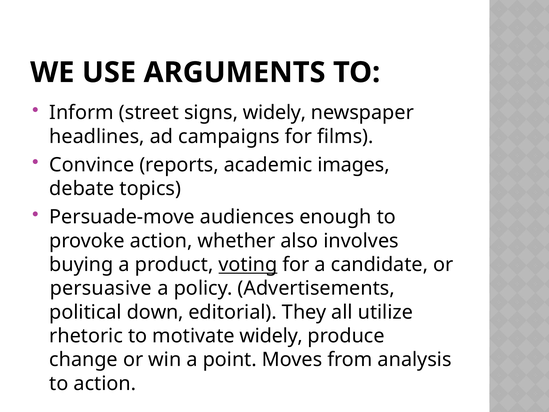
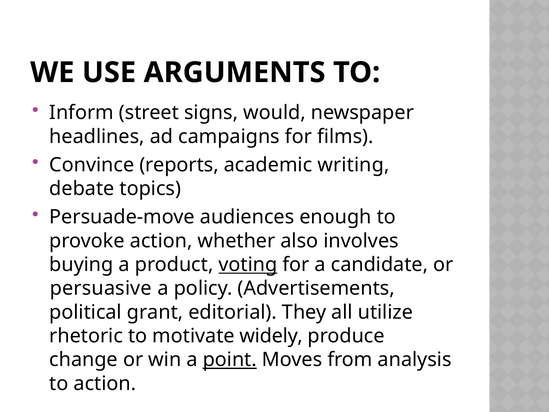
signs widely: widely -> would (274, 113)
images: images -> writing (353, 165)
down: down -> grant (155, 312)
point underline: none -> present (230, 360)
